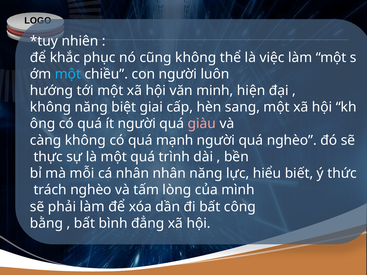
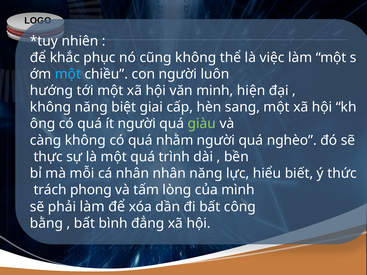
giàu colour: pink -> light green (202, 124)
mạnh: mạnh -> nhằm (175, 140)
trách nghèo: nghèo -> phong (91, 190)
